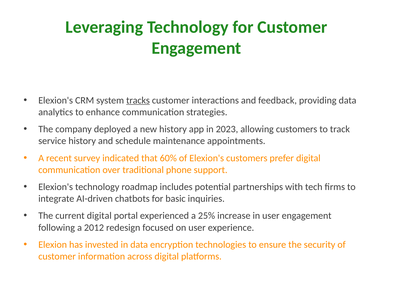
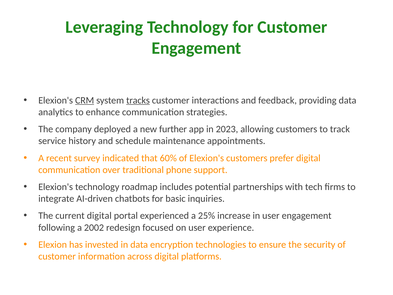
CRM underline: none -> present (85, 100)
new history: history -> further (173, 129)
2012: 2012 -> 2002 (94, 227)
